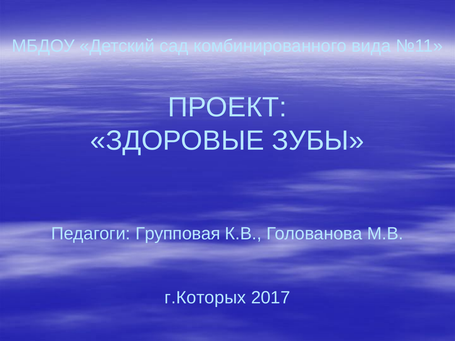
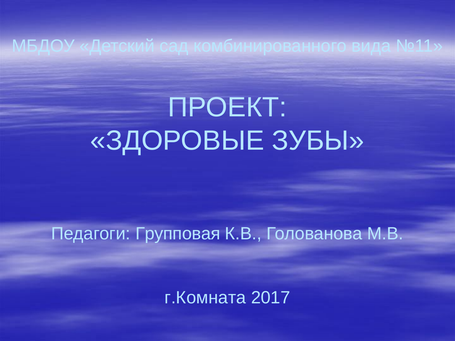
г.Которых: г.Которых -> г.Комната (205, 298)
